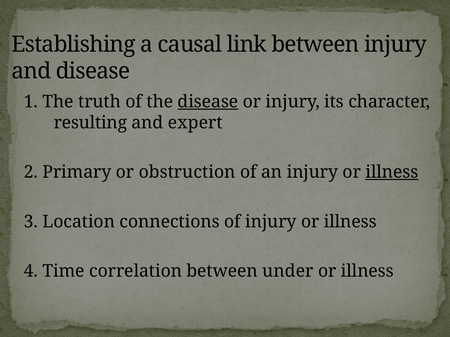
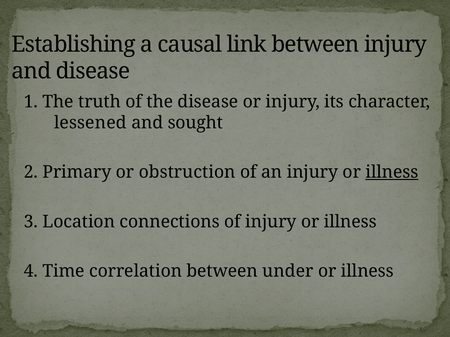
disease underline: present -> none (208, 102)
resulting: resulting -> lessened (90, 123)
expert: expert -> sought (195, 123)
